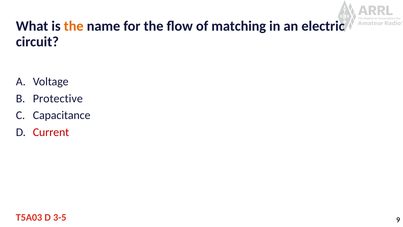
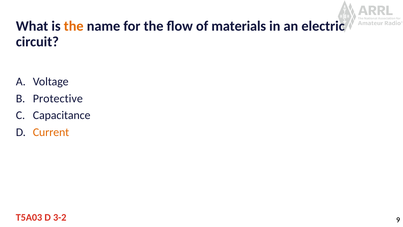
matching: matching -> materials (239, 26)
Current colour: red -> orange (51, 132)
3-5: 3-5 -> 3-2 (60, 217)
